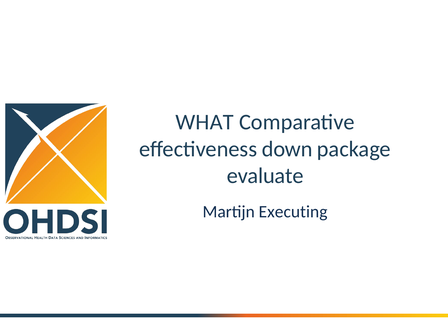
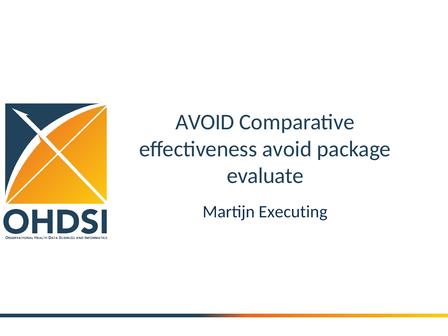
WHAT: WHAT -> AVOID (205, 122)
effectiveness down: down -> avoid (287, 149)
